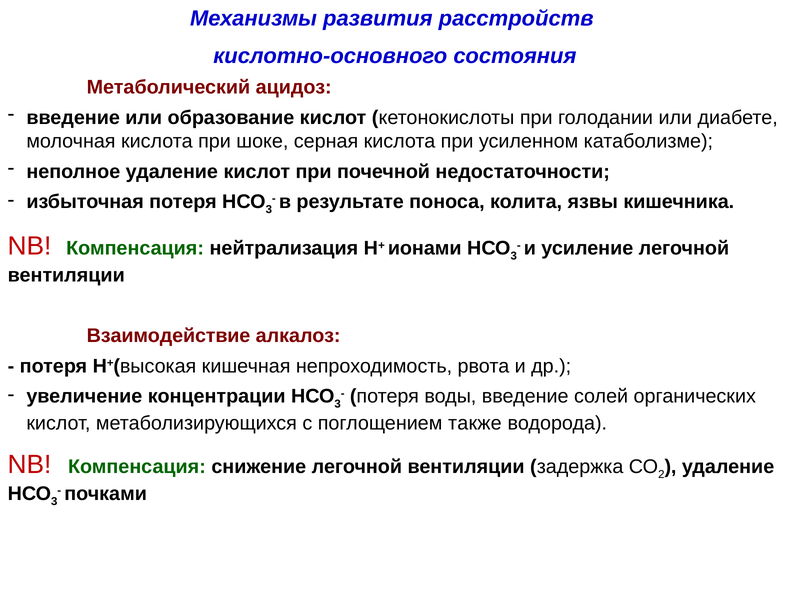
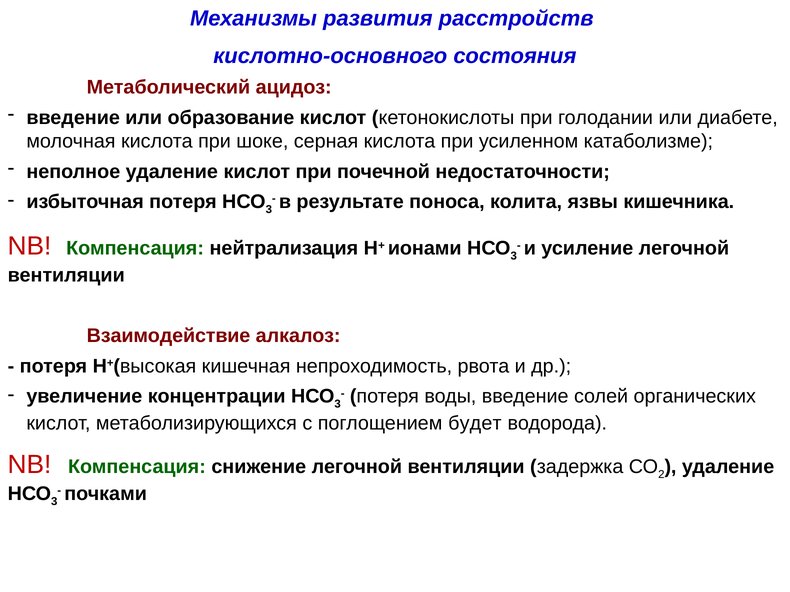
также: также -> будет (475, 424)
